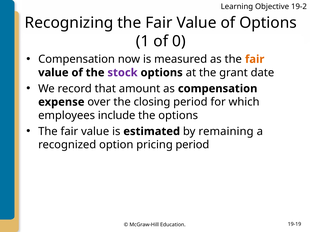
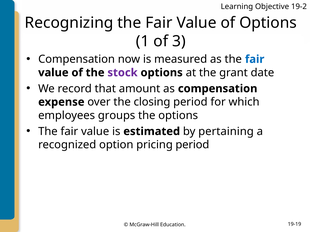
0: 0 -> 3 (179, 41)
fair colour: orange -> blue (255, 59)
include: include -> groups (117, 116)
remaining: remaining -> pertaining (226, 132)
